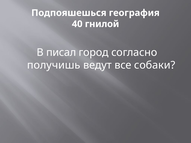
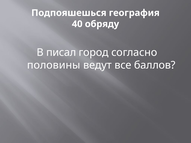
гнилой: гнилой -> обряду (102, 24)
получишь: получишь -> половины (54, 65)
собаки: собаки -> баллов (155, 65)
